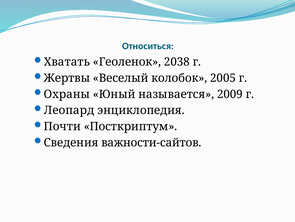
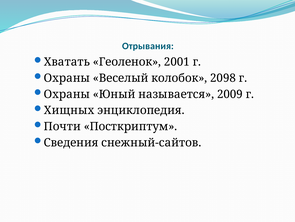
Относиться: Относиться -> Отрывания (148, 46)
2038: 2038 -> 2001 (177, 62)
Жертвы: Жертвы -> Охраны (67, 78)
2005: 2005 -> 2098 (223, 78)
Леопард: Леопард -> Хищных (69, 110)
важности-сайтов: важности-сайтов -> снежный-сайтов (151, 142)
